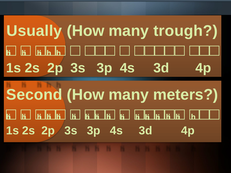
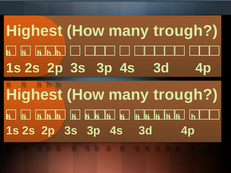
Usually: Usually -> Highest (34, 31)
Second: Second -> Highest (34, 95)
meters: meters -> trough (185, 95)
